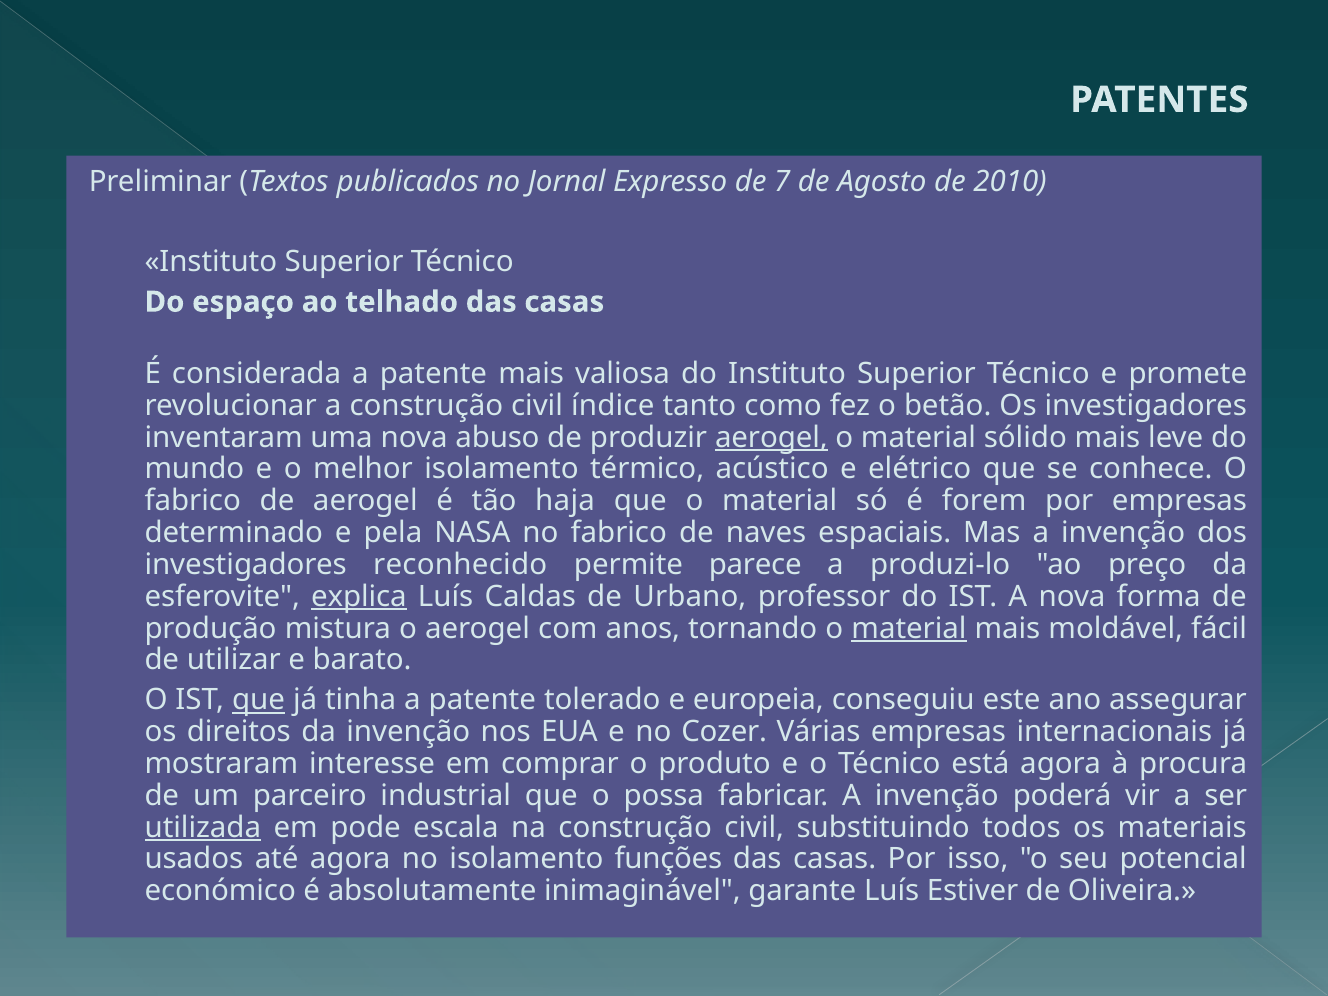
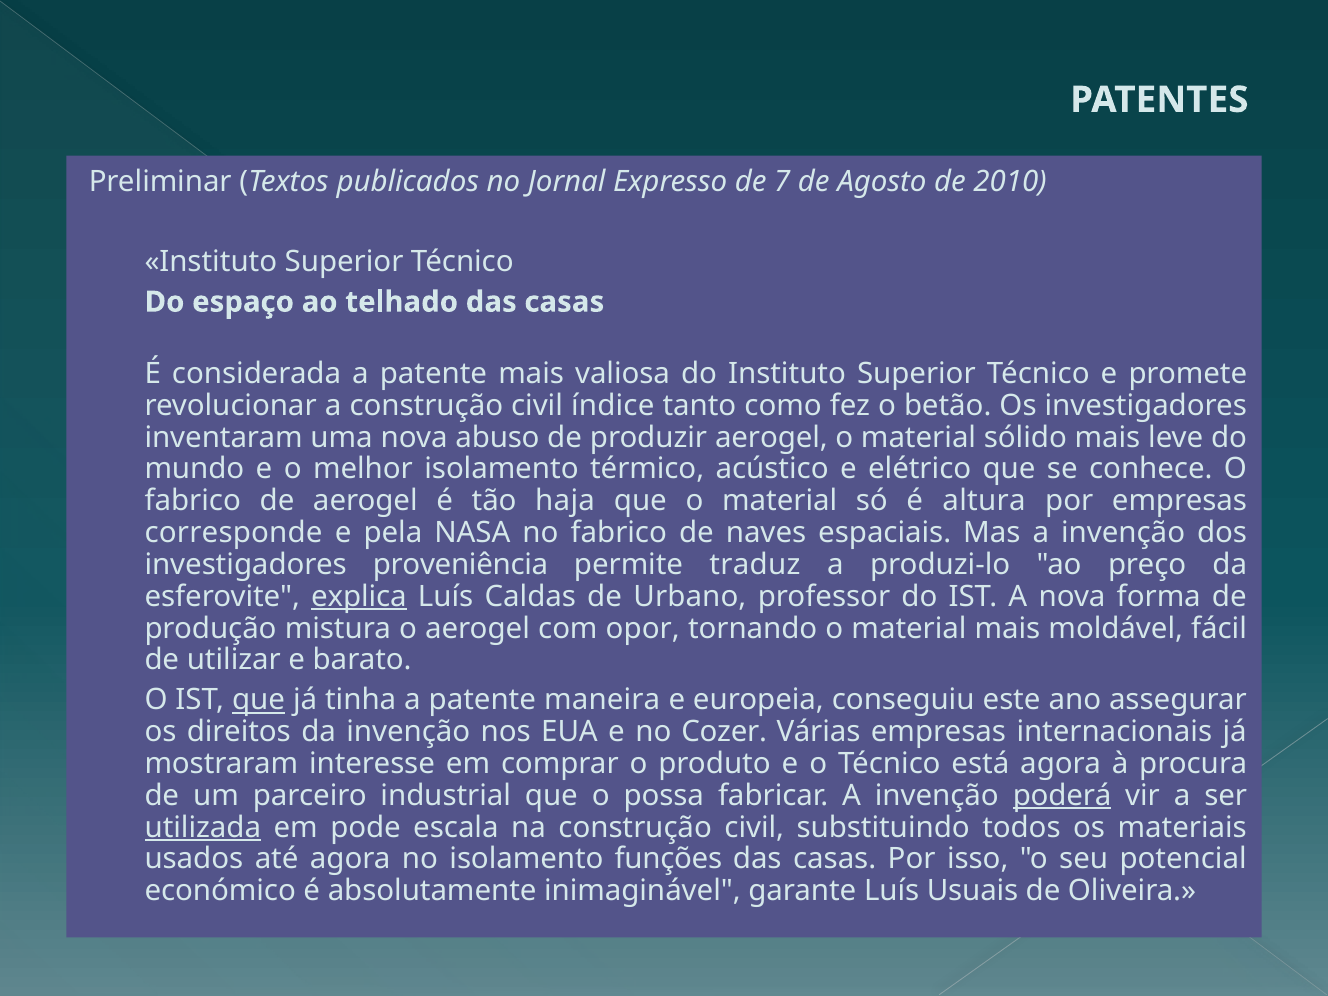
aerogel underline: present -> none (771, 437)
forem: forem -> altura (984, 501)
determinado: determinado -> corresponde (234, 533)
reconhecido: reconhecido -> proveniência (461, 565)
parece: parece -> traduz (755, 565)
anos: anos -> opor (643, 628)
material underline: present -> none (909, 628)
tolerado: tolerado -> maneira (602, 700)
poderá underline: none -> present (1062, 795)
Estiver: Estiver -> Usuais (973, 891)
